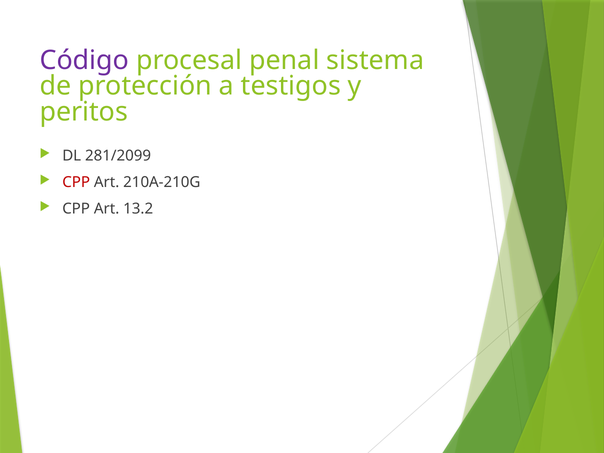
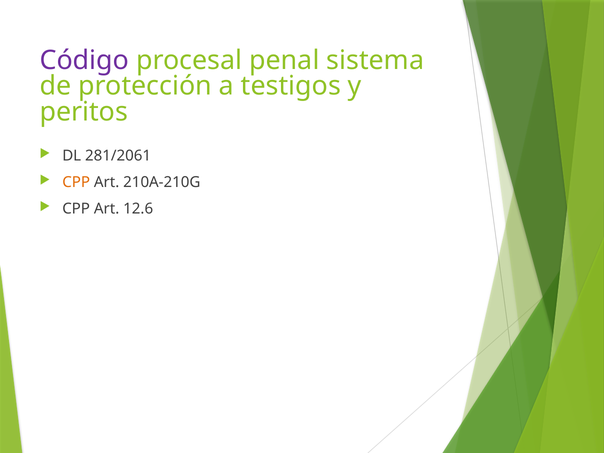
281/2099: 281/2099 -> 281/2061 (118, 156)
CPP colour: red -> orange (76, 182)
13.2: 13.2 -> 12.6 (138, 209)
